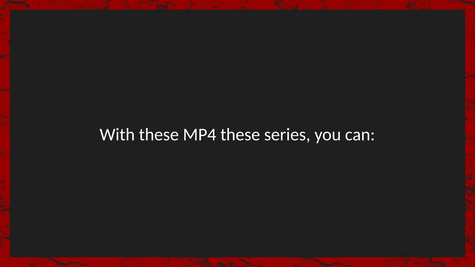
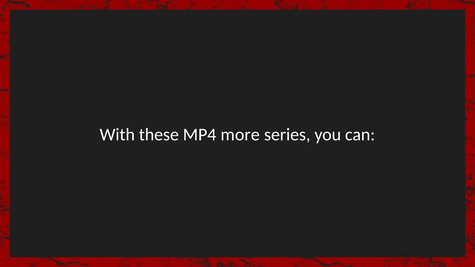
MP4 these: these -> more (240, 135)
